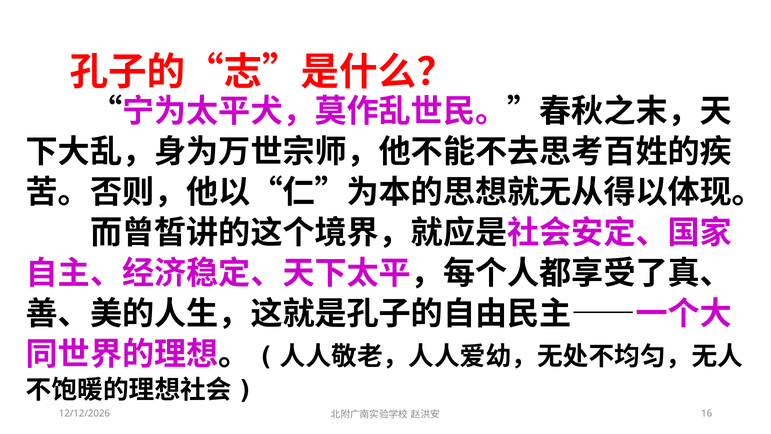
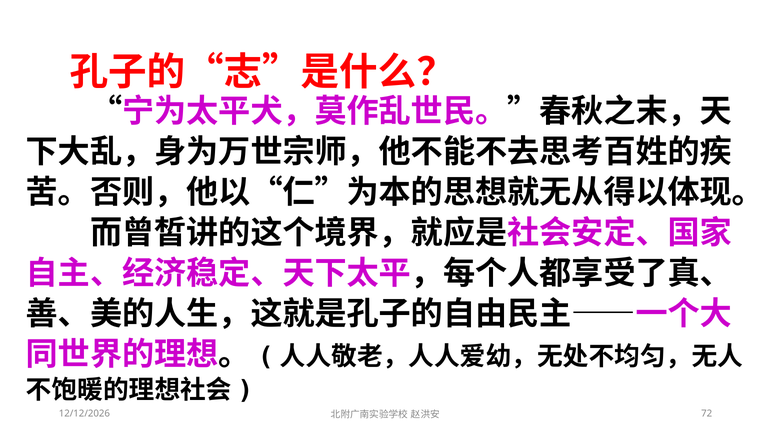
16: 16 -> 72 (707, 413)
